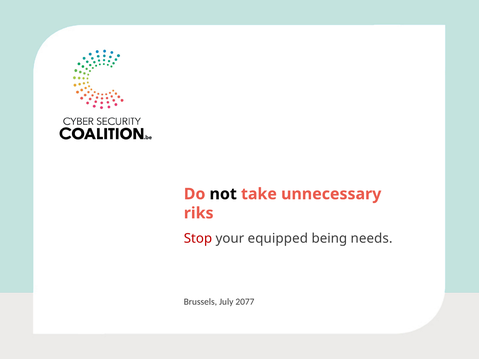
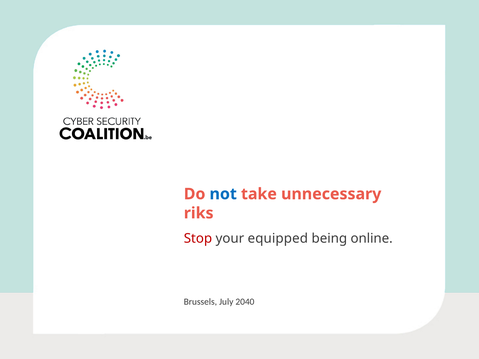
not colour: black -> blue (223, 194)
needs: needs -> online (372, 239)
2077: 2077 -> 2040 (245, 302)
